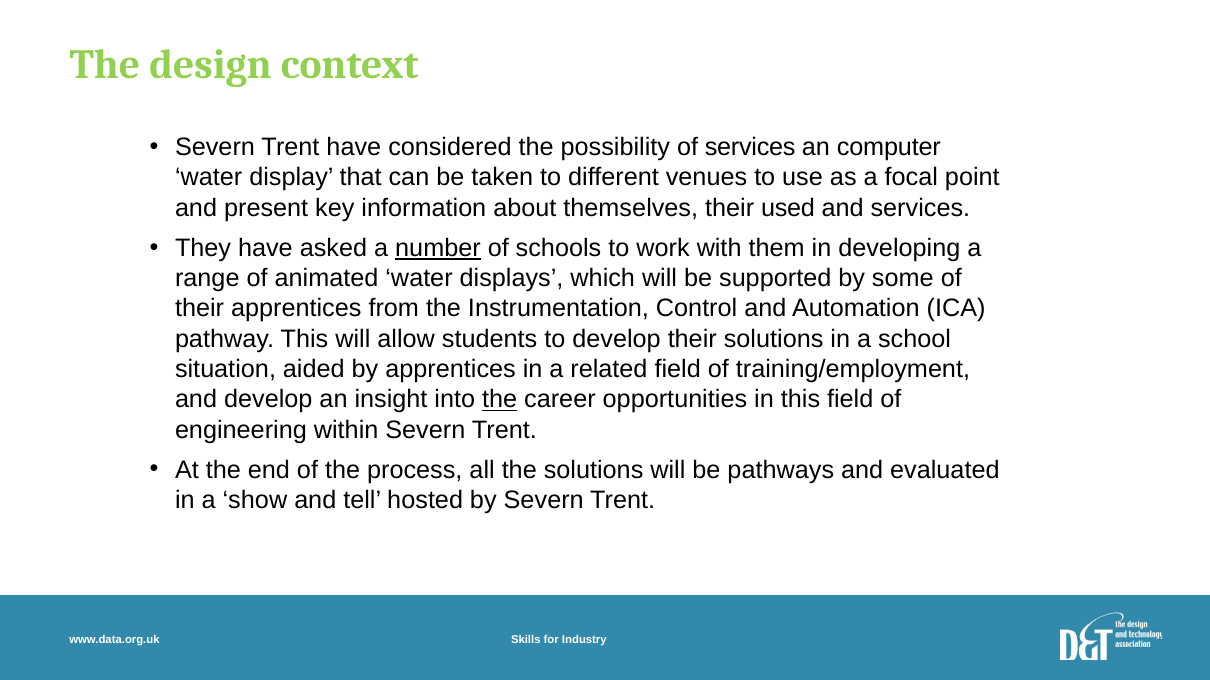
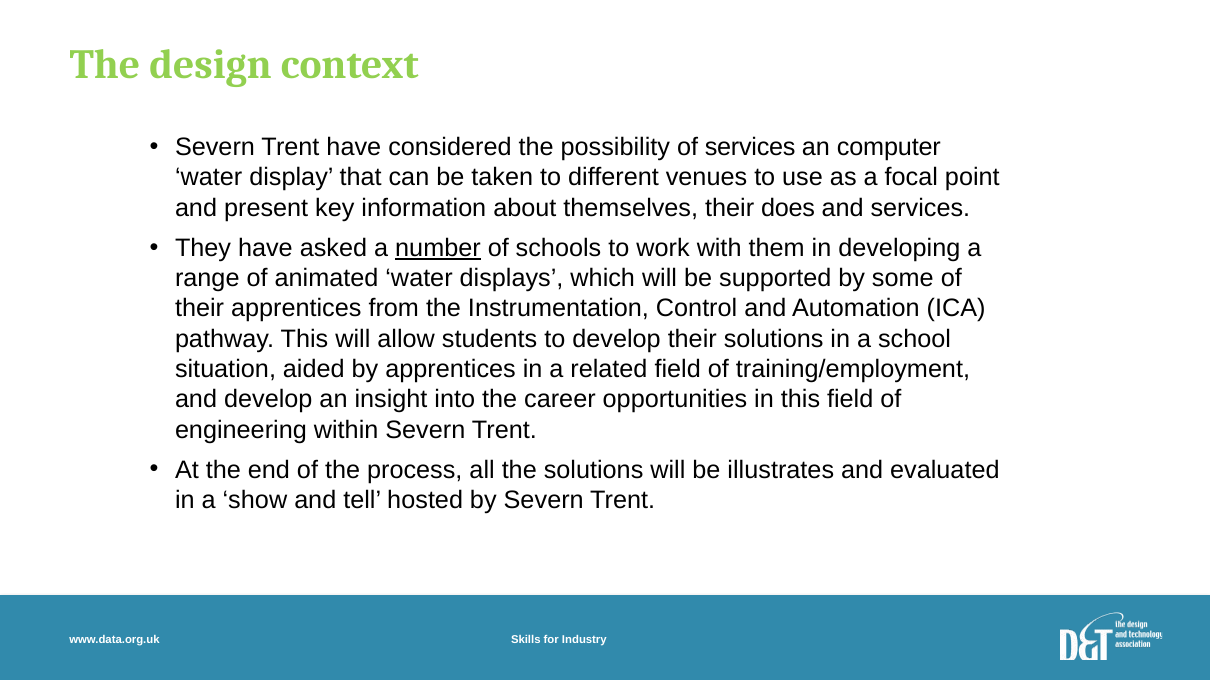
used: used -> does (788, 208)
the underline: present -> none (500, 400)
pathways: pathways -> illustrates (781, 471)
